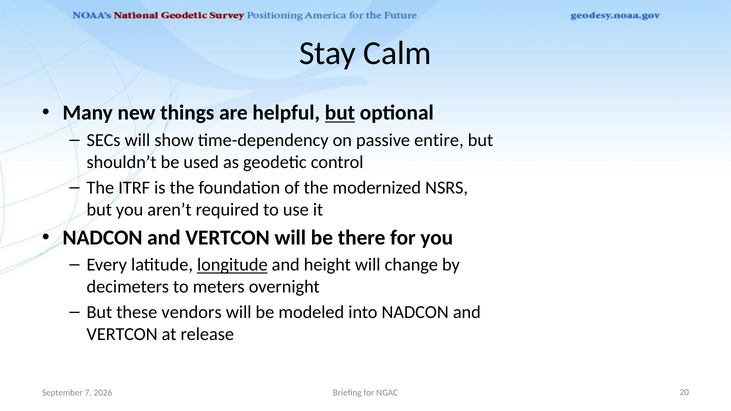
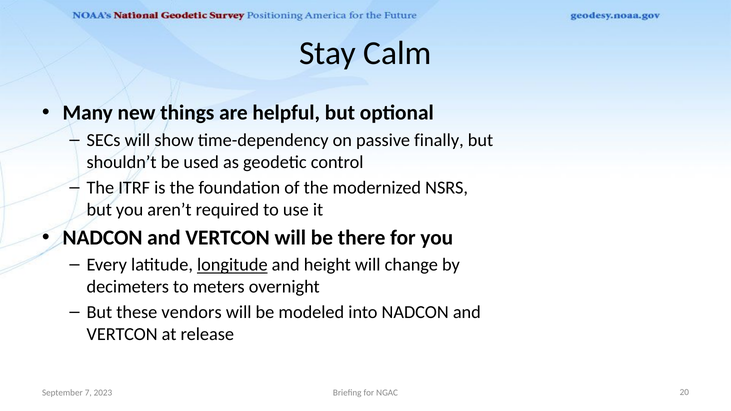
but underline: present -> none (340, 113)
entire: entire -> finally (439, 140)
2026: 2026 -> 2023 (103, 393)
